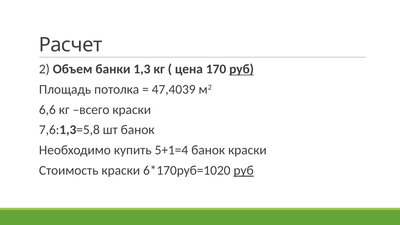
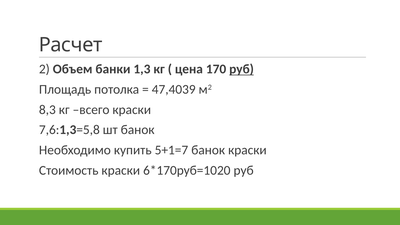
6,6: 6,6 -> 8,3 (47, 110)
5+1=4: 5+1=4 -> 5+1=7 (171, 150)
руб underline: present -> none (244, 170)
